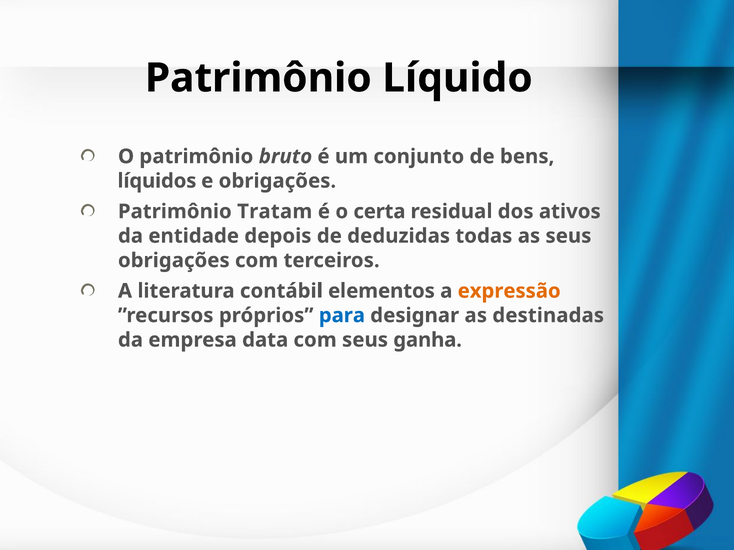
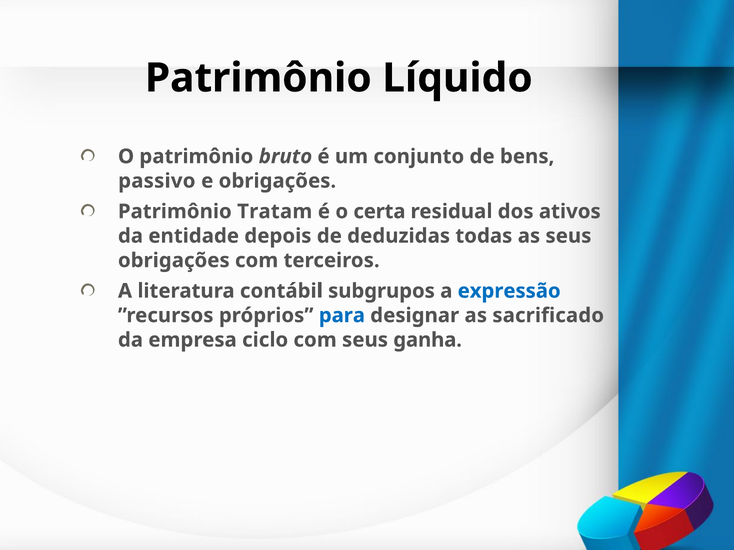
líquidos: líquidos -> passivo (157, 181)
elementos: elementos -> subgrupos (381, 291)
expressão colour: orange -> blue (509, 291)
destinadas: destinadas -> sacrificado (548, 316)
data: data -> ciclo (265, 340)
